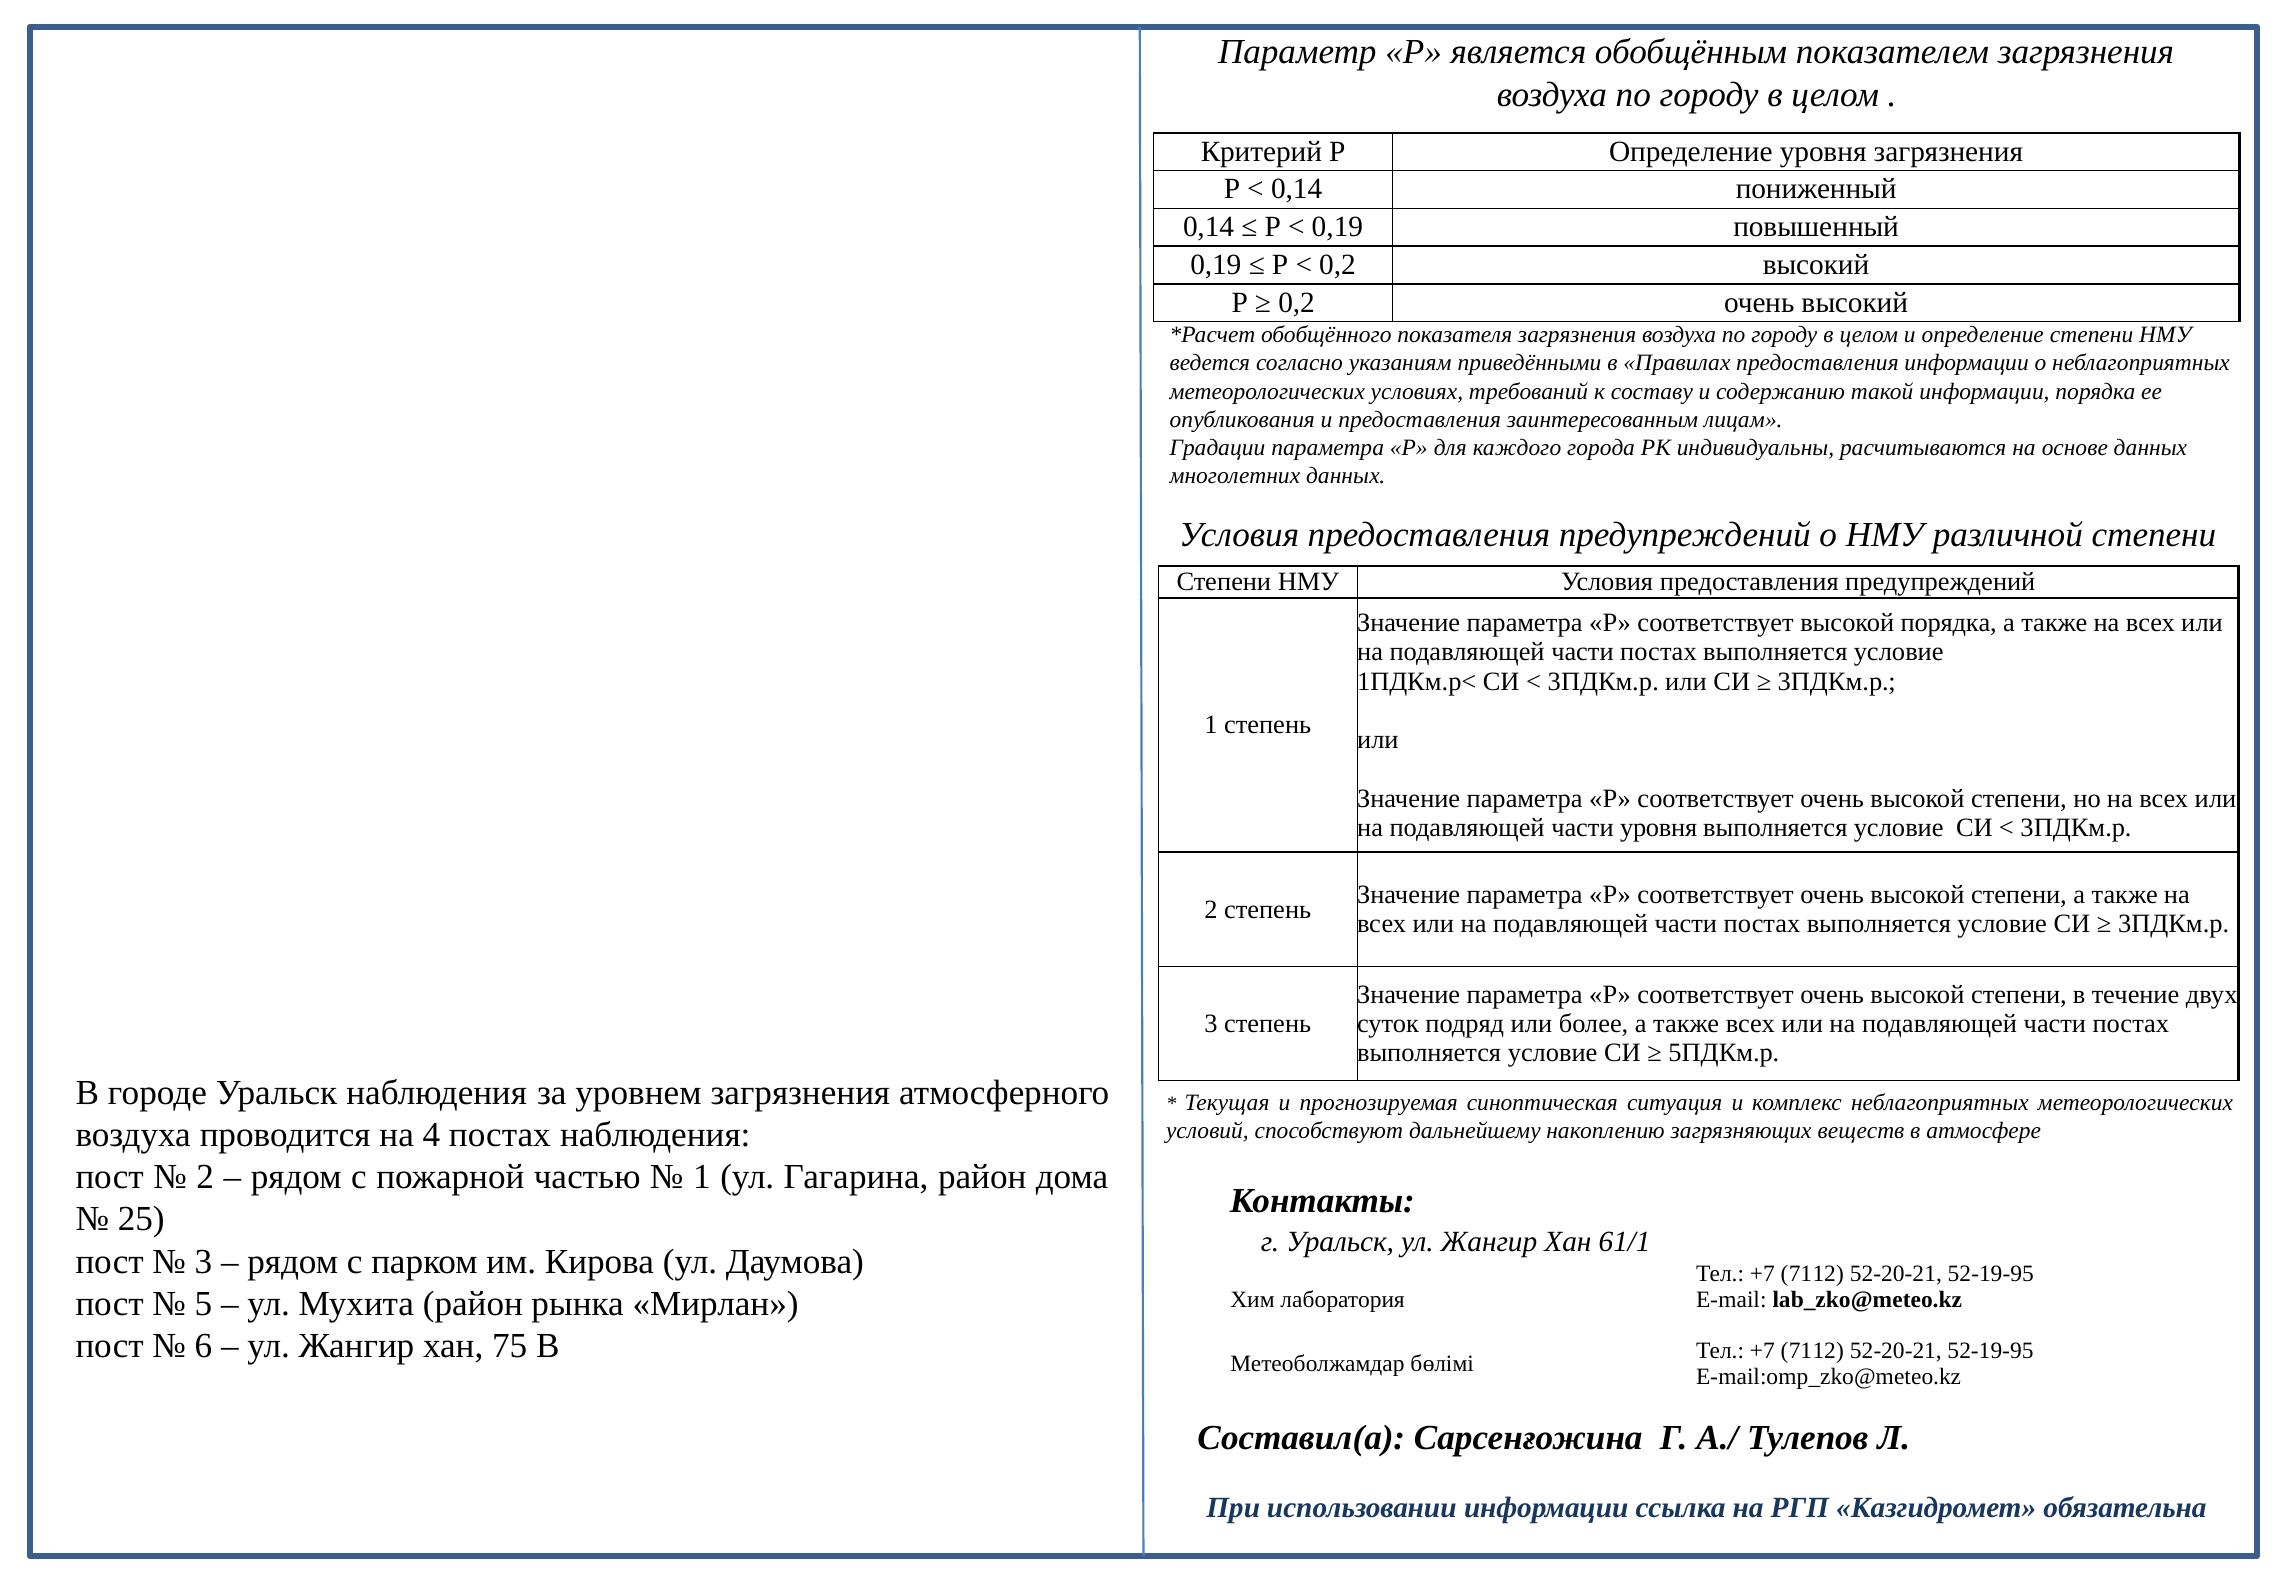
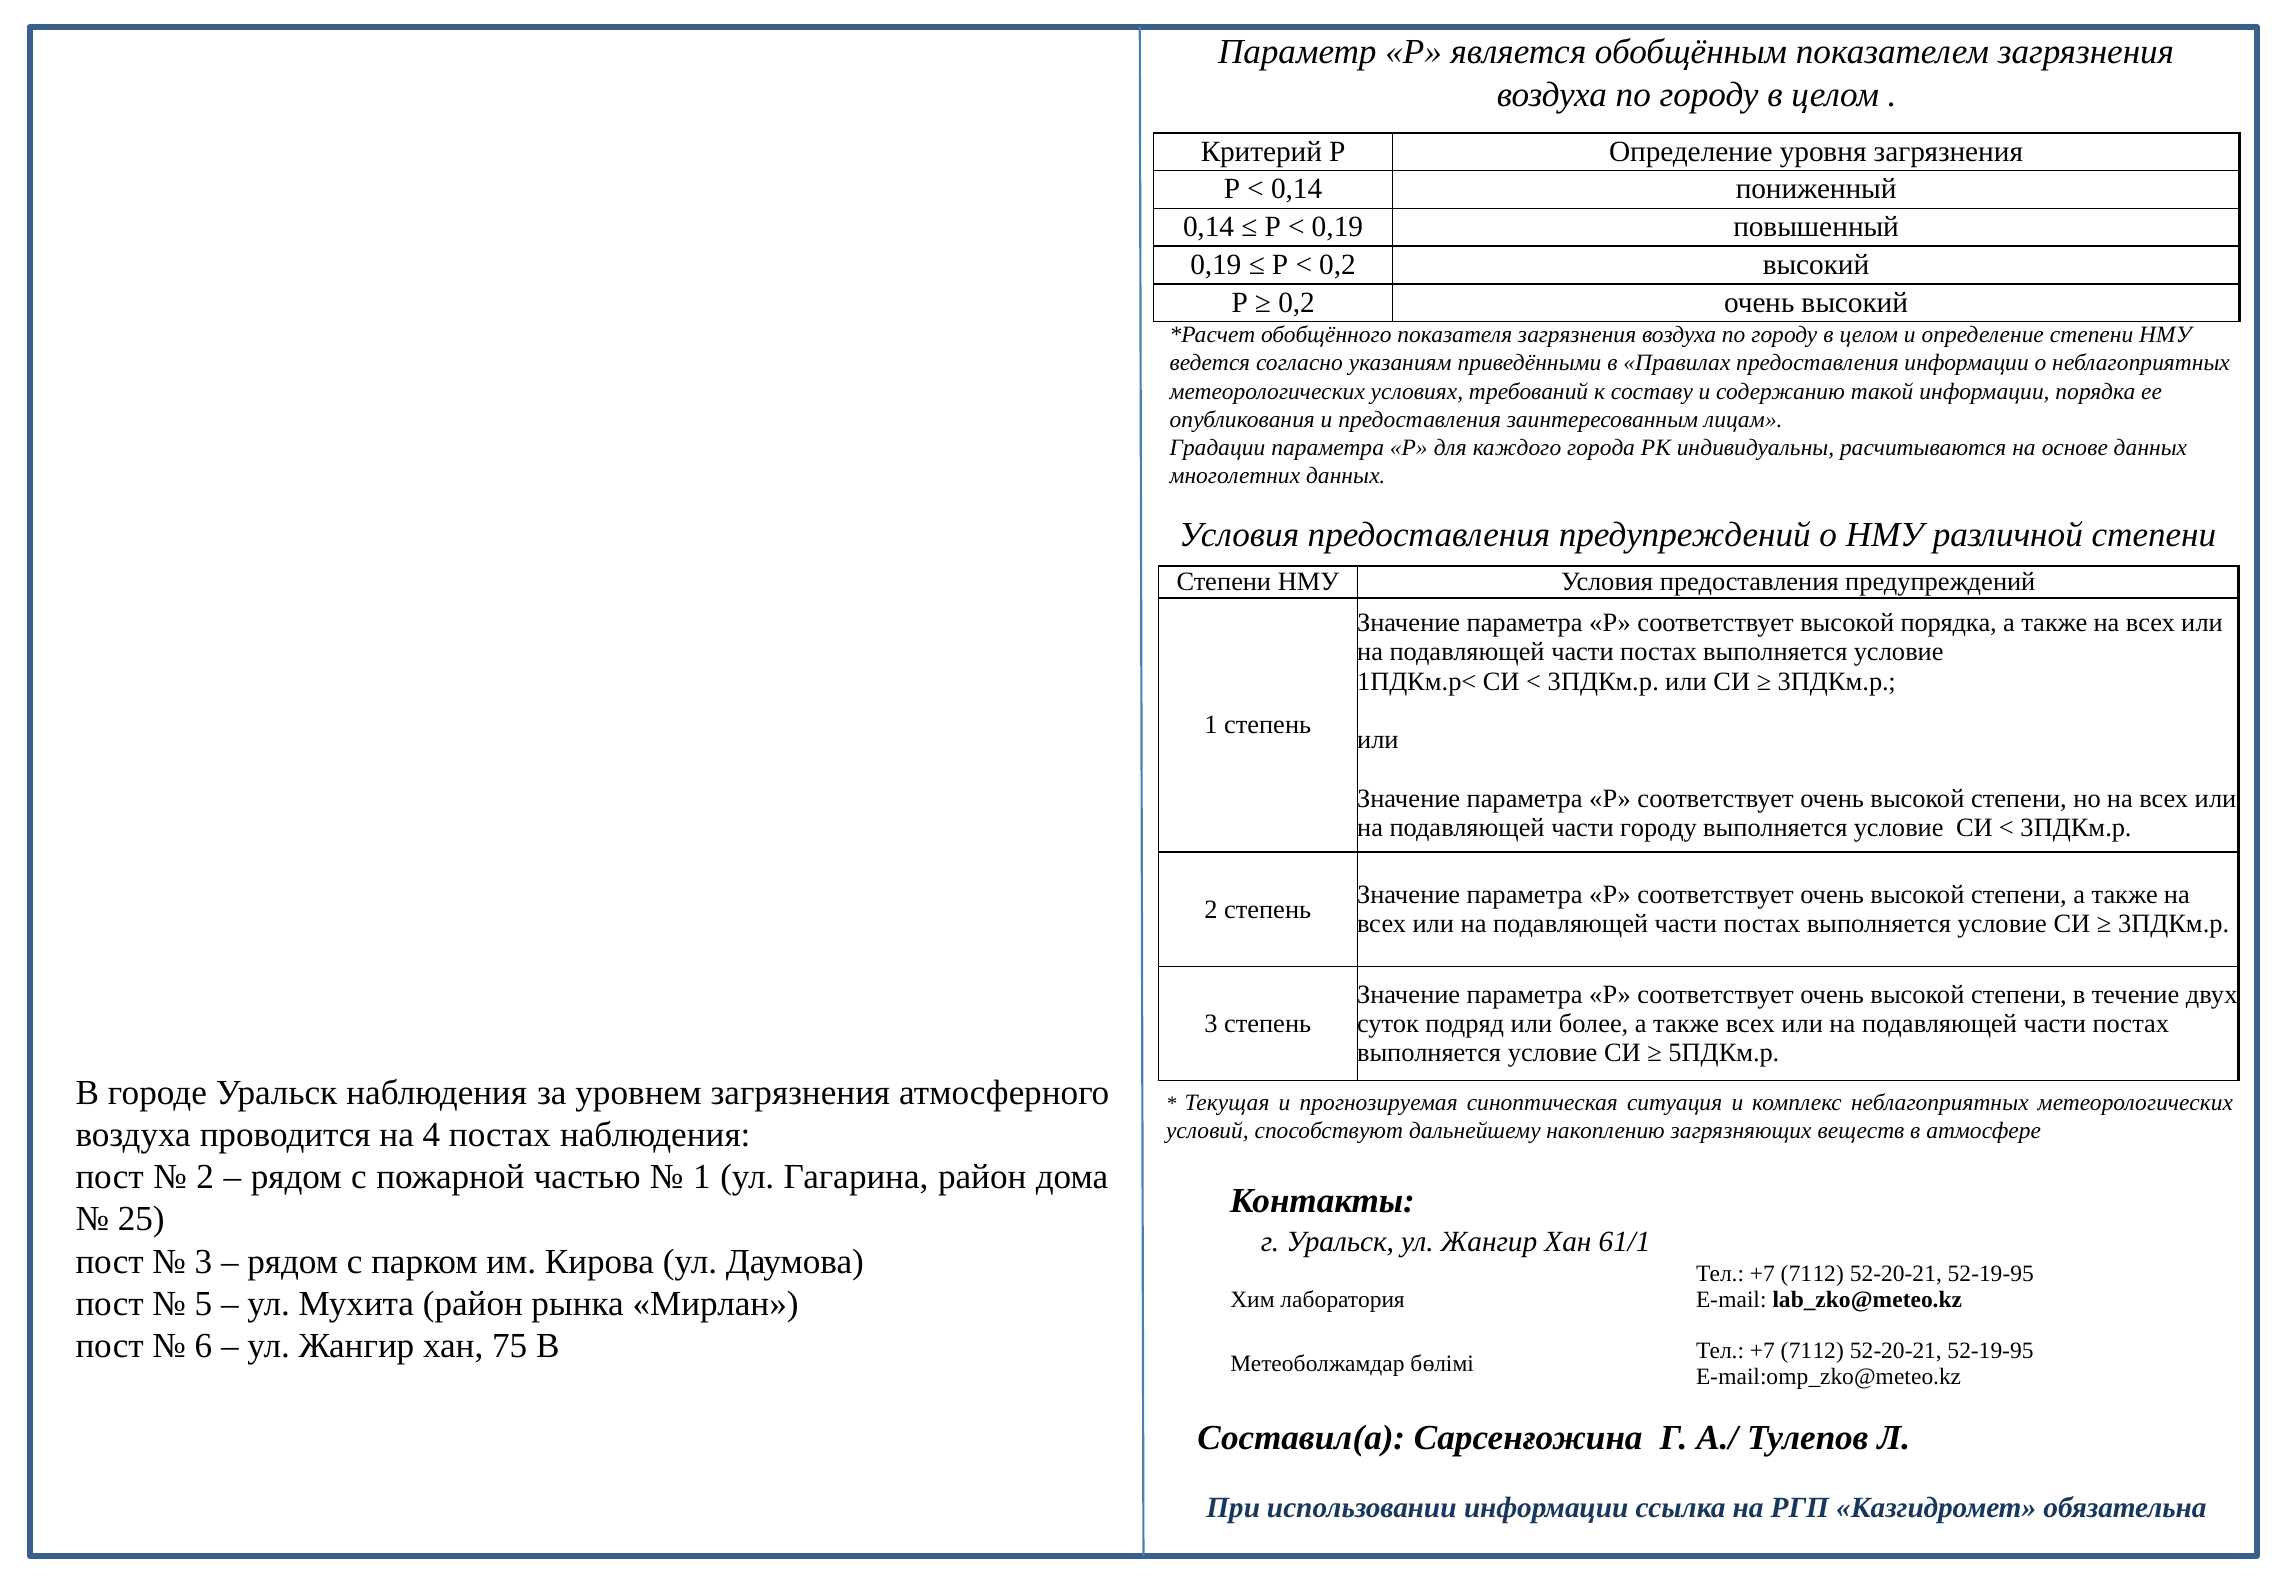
части уровня: уровня -> городу (1659, 828)
